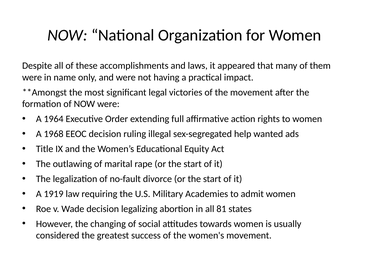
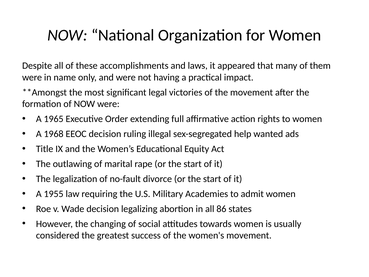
1964: 1964 -> 1965 (54, 119)
1919: 1919 -> 1955 (54, 194)
81: 81 -> 86 (221, 209)
